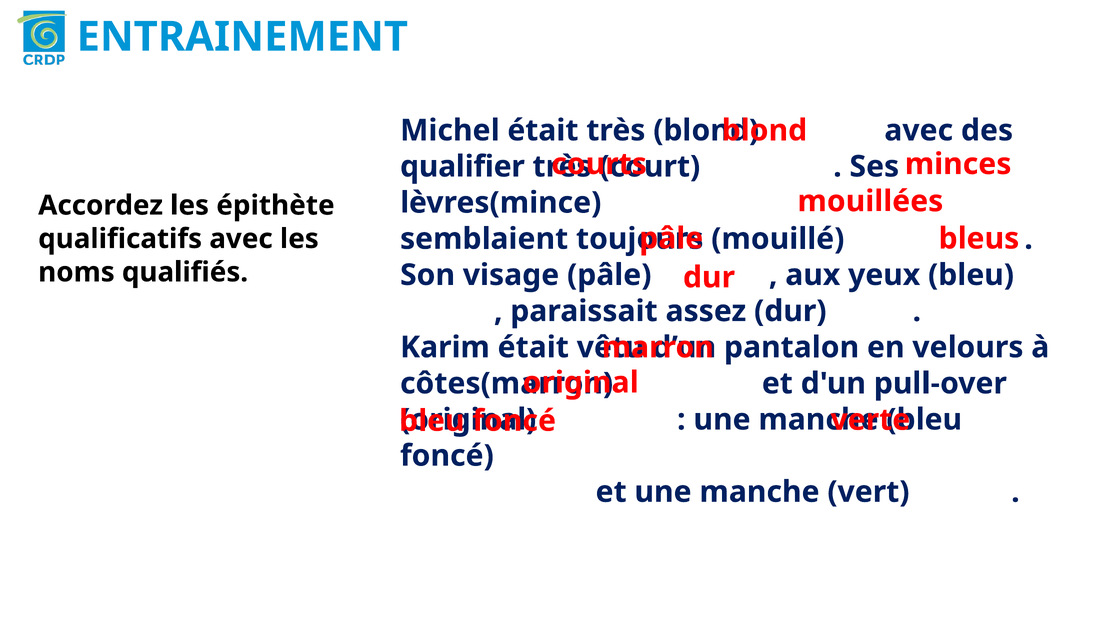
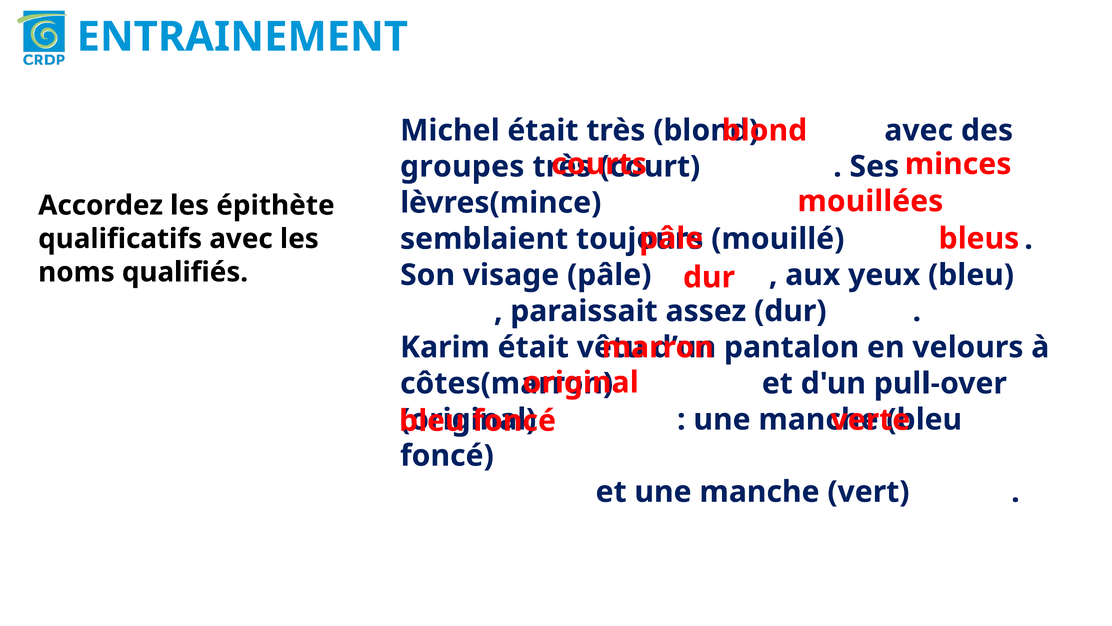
qualifier: qualifier -> groupes (462, 166)
